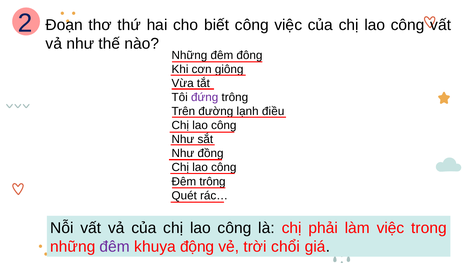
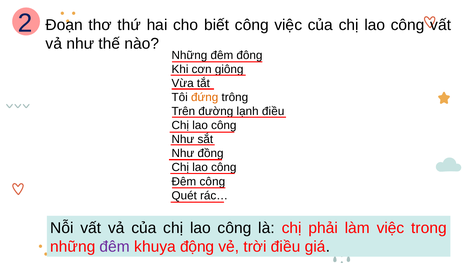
đứng colour: purple -> orange (205, 97)
Đêm trông: trông -> công (212, 181)
trời chổi: chổi -> điều (286, 246)
